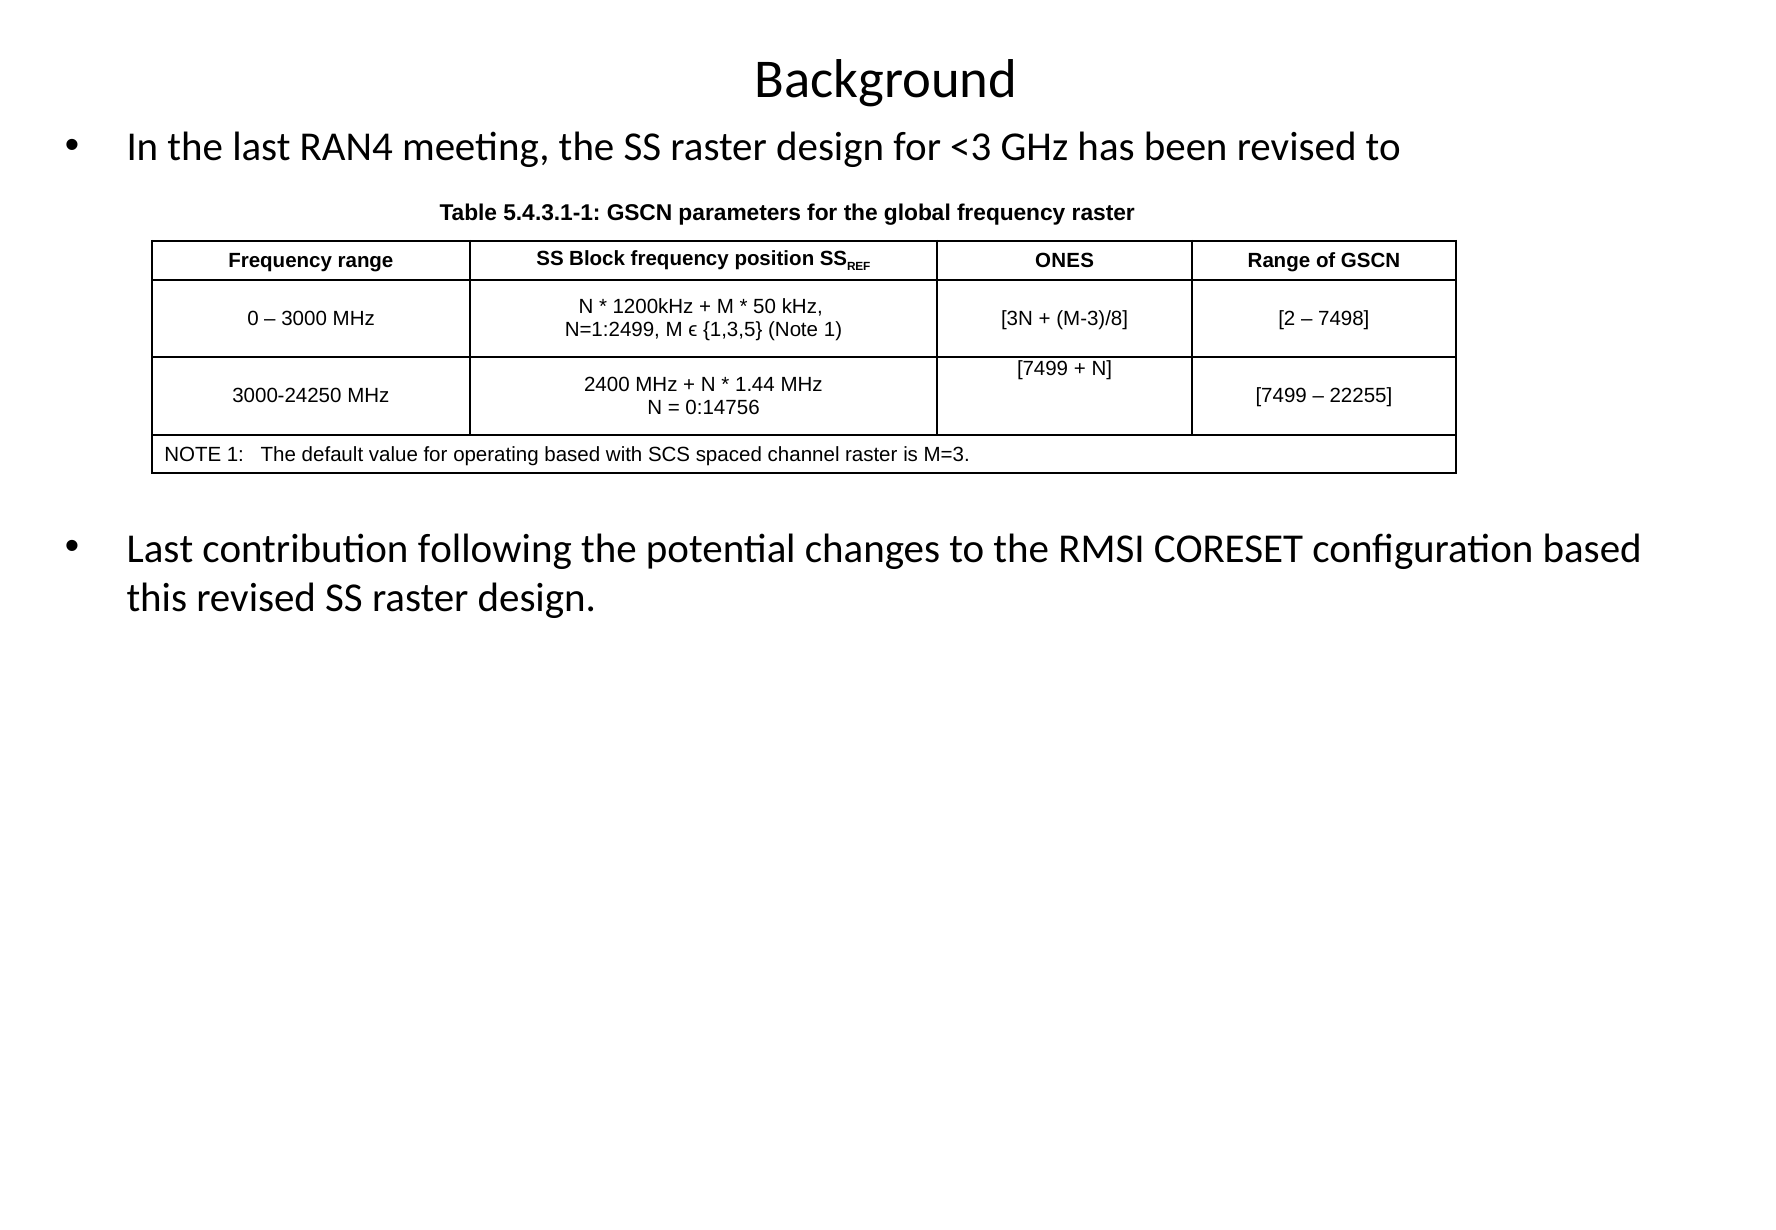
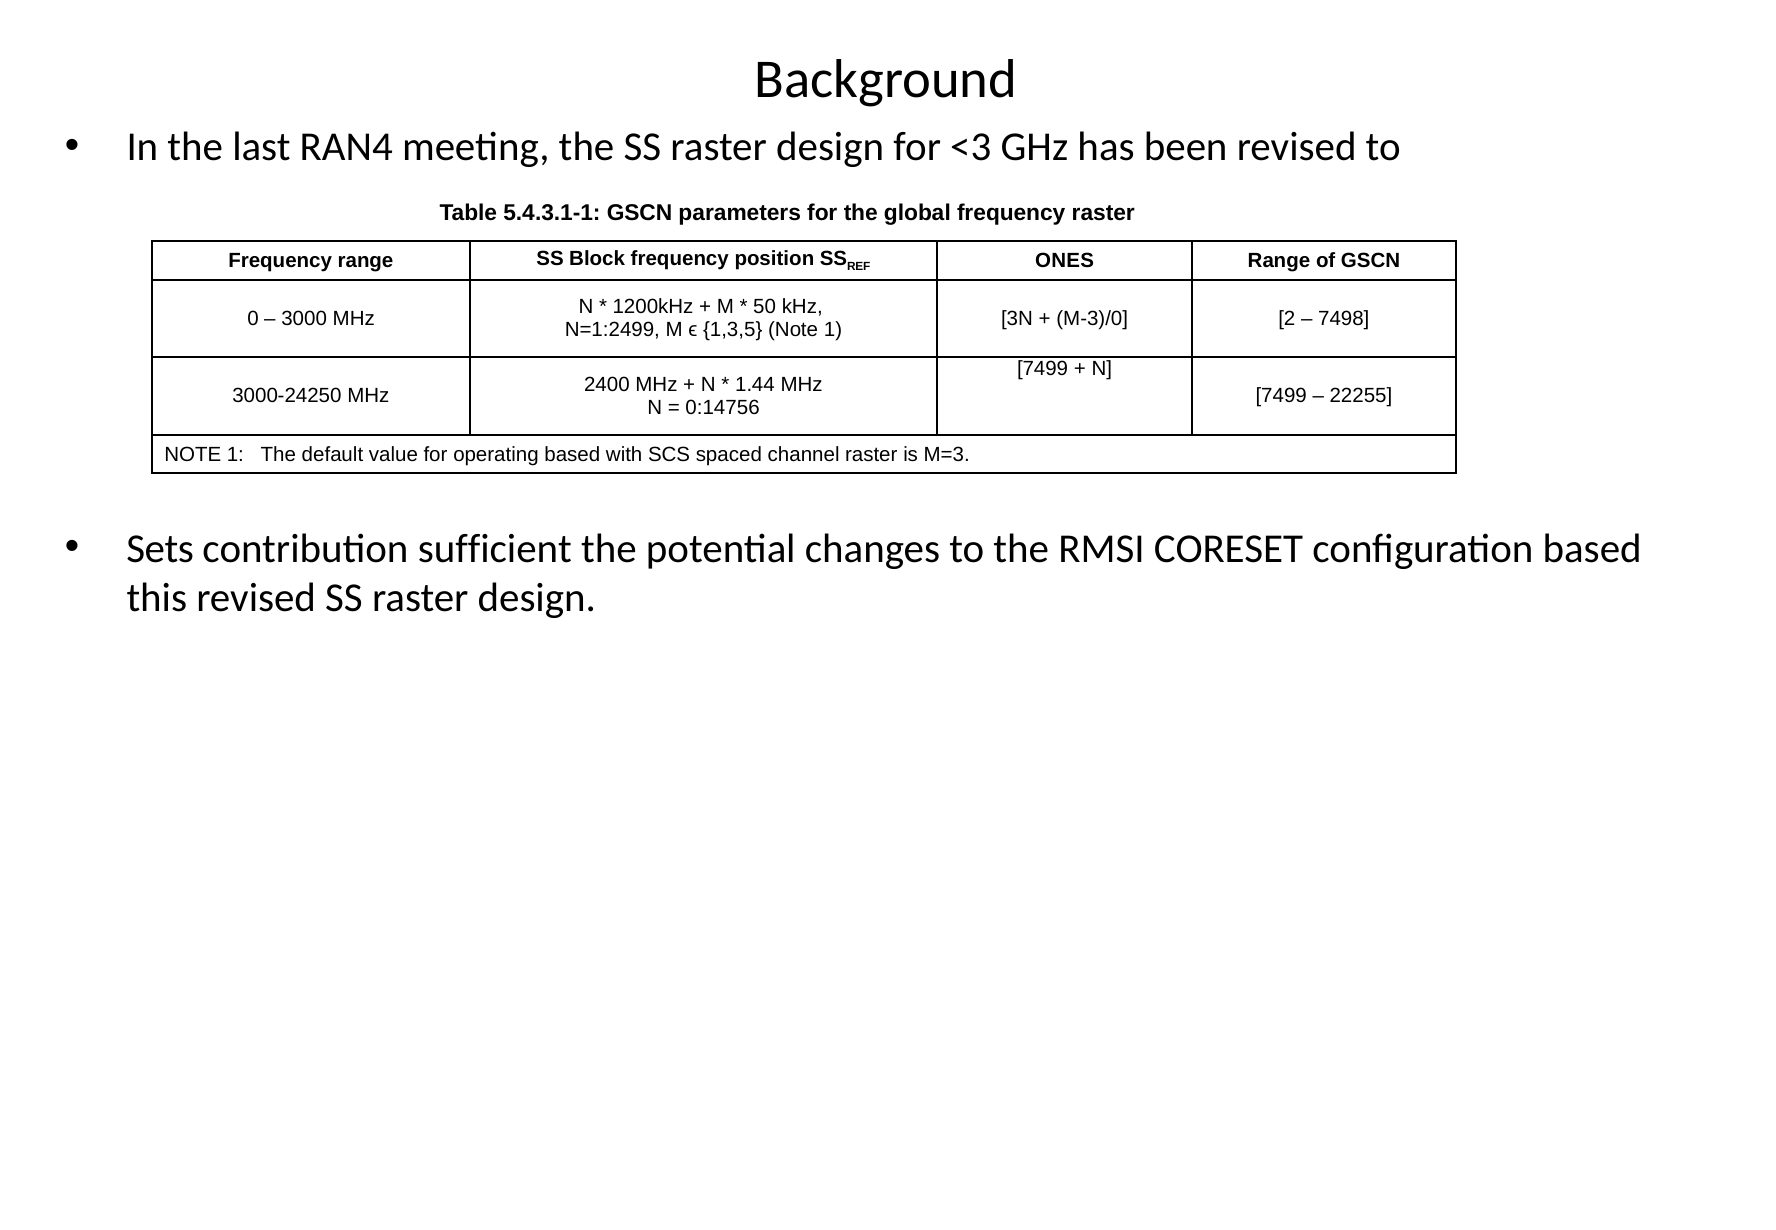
M-3)/8: M-3)/8 -> M-3)/0 (1092, 319)
Last: Last -> Sets (160, 548)
following: following -> sufficient (495, 548)
